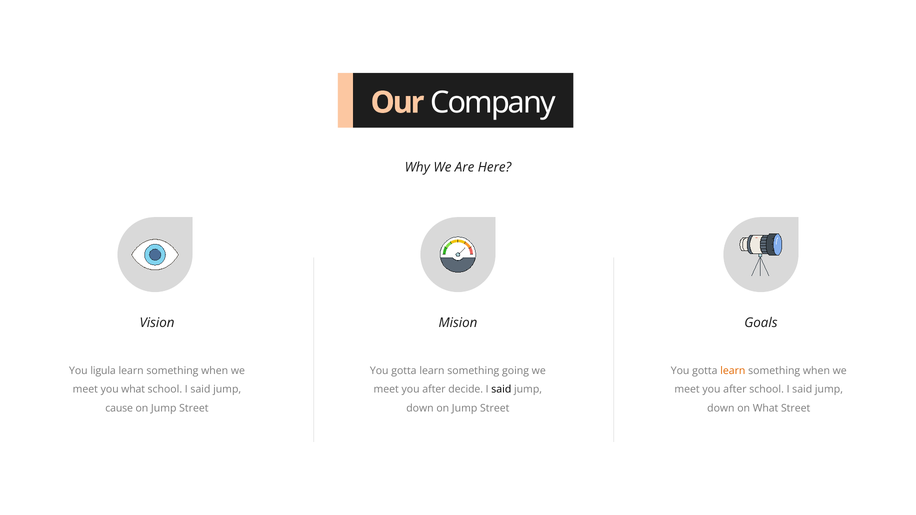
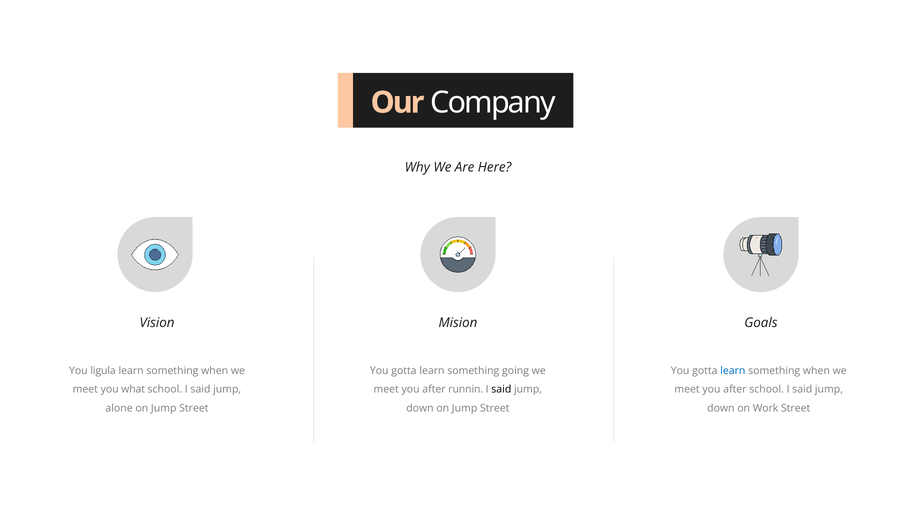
learn colour: orange -> blue (733, 371)
decide: decide -> runnin (466, 390)
cause: cause -> alone (119, 409)
on What: What -> Work (766, 409)
